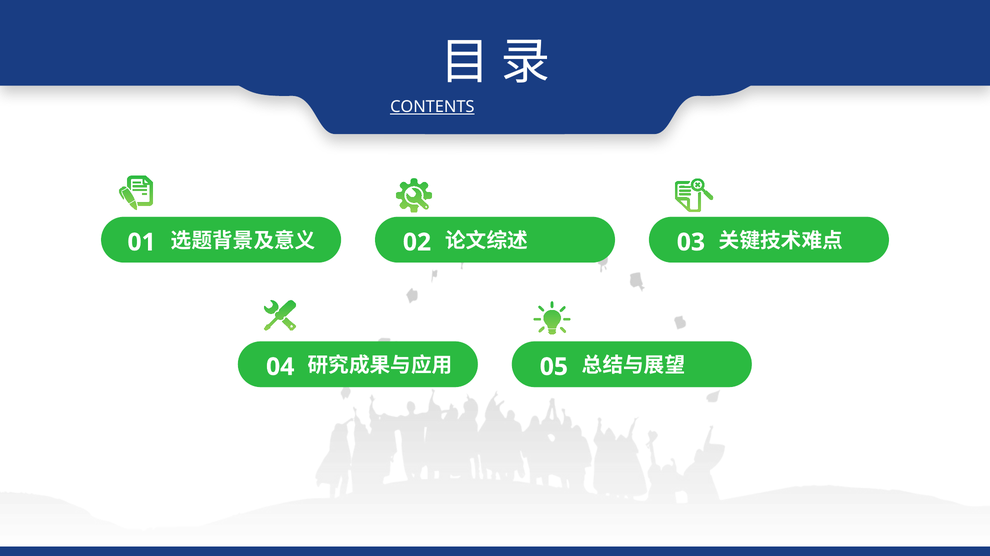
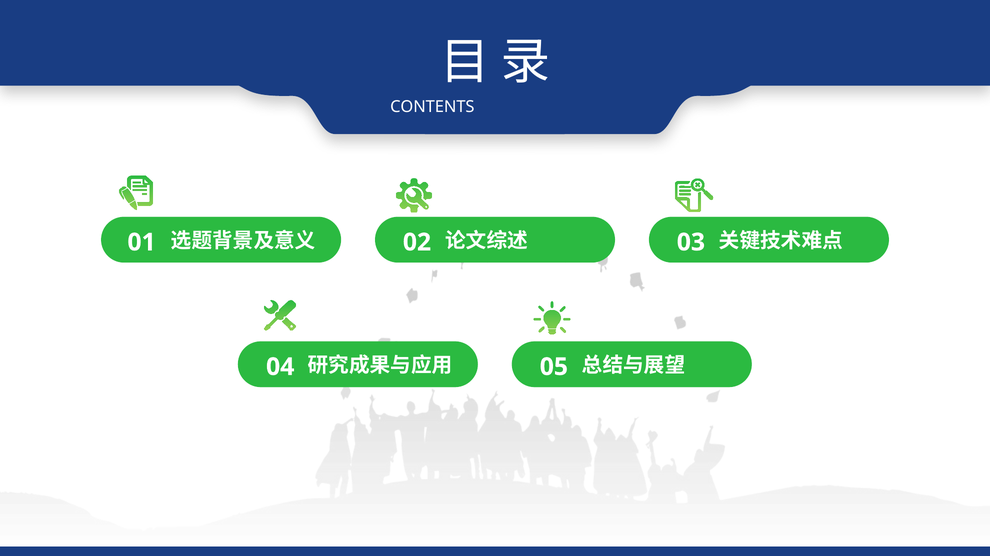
CONTENTS underline: present -> none (432, 107)
